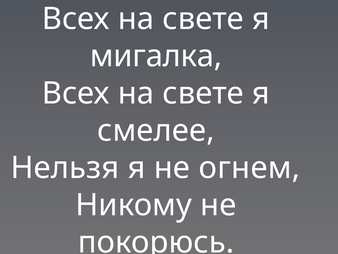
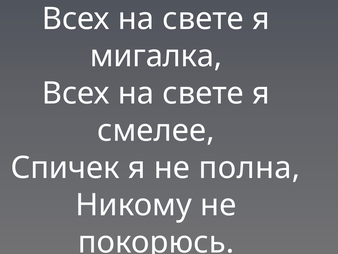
Нельзя: Нельзя -> Спичек (65, 167)
огнем: огнем -> полна (249, 167)
